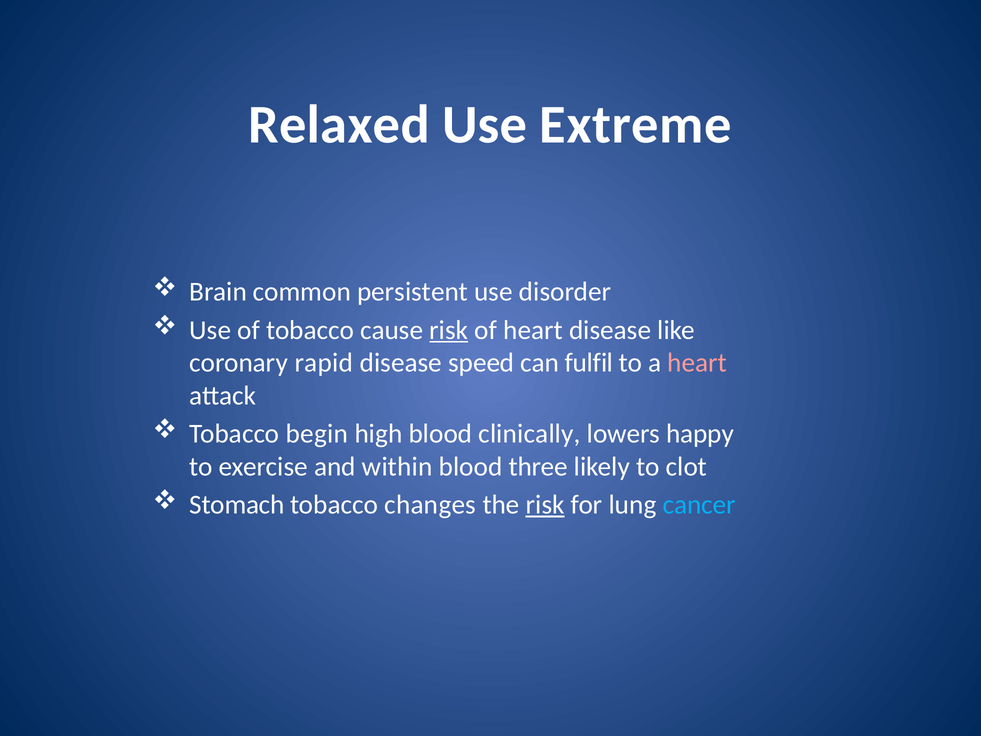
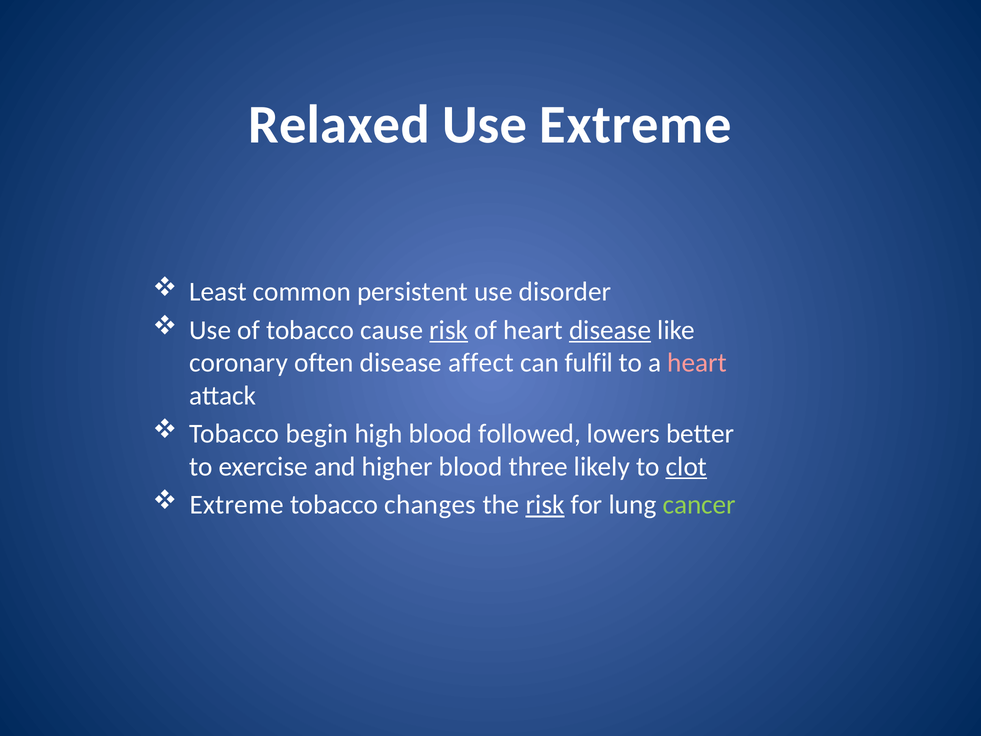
Brain: Brain -> Least (218, 292)
disease underline: none -> present (610, 330)
rapid: rapid -> often (324, 363)
speed: speed -> affect (481, 363)
clinically: clinically -> followed (530, 434)
happy: happy -> better (700, 434)
within: within -> higher (397, 466)
clot underline: none -> present (686, 466)
Stomach: Stomach -> Extreme (237, 505)
cancer colour: light blue -> light green (699, 505)
